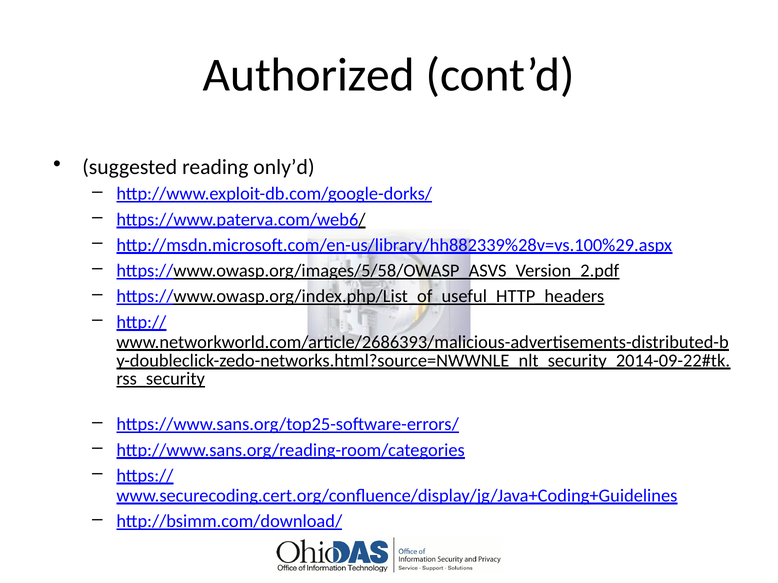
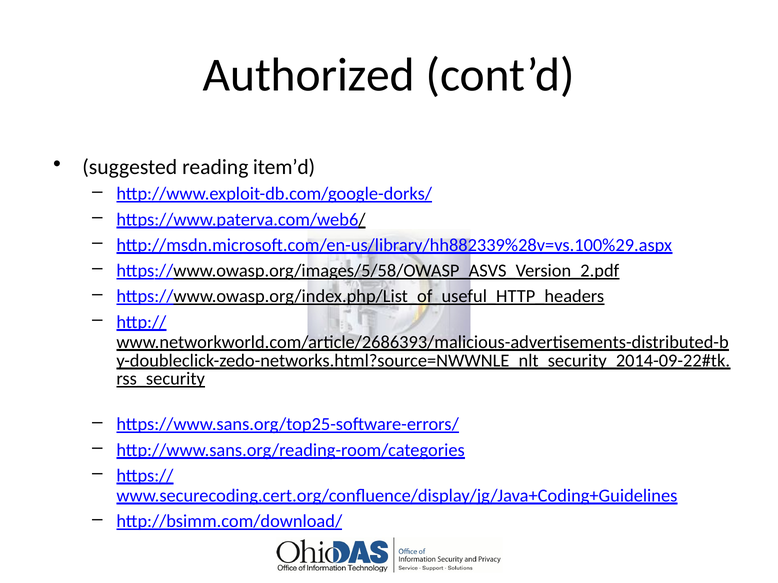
only’d: only’d -> item’d (284, 167)
